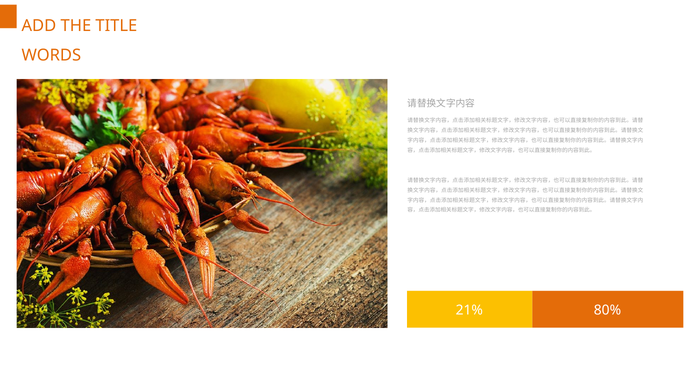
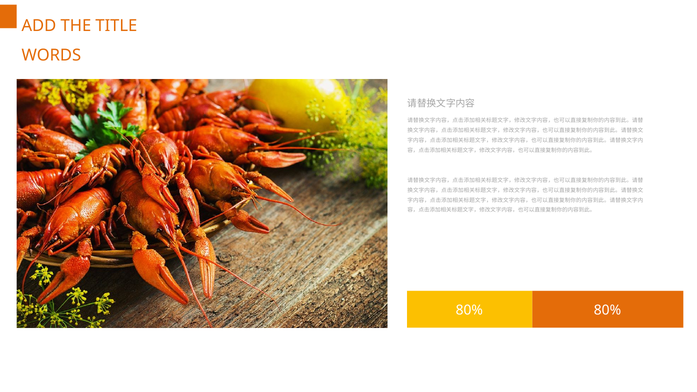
21%: 21% -> 80% (469, 310)
